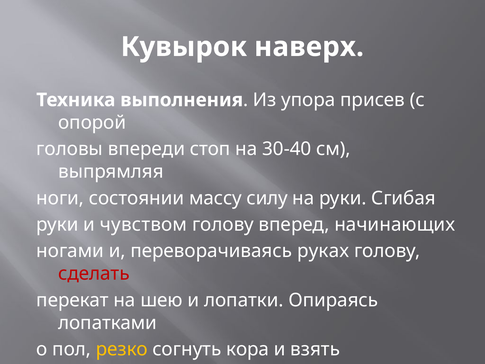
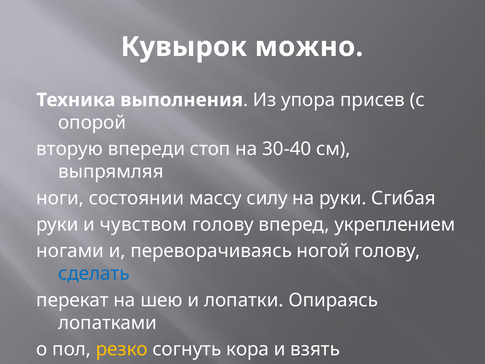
наверх: наверх -> можно (309, 47)
головы: головы -> вторую (70, 149)
начинающих: начинающих -> укреплением (395, 224)
руках: руках -> ногой (323, 251)
сделать colour: red -> blue (94, 274)
